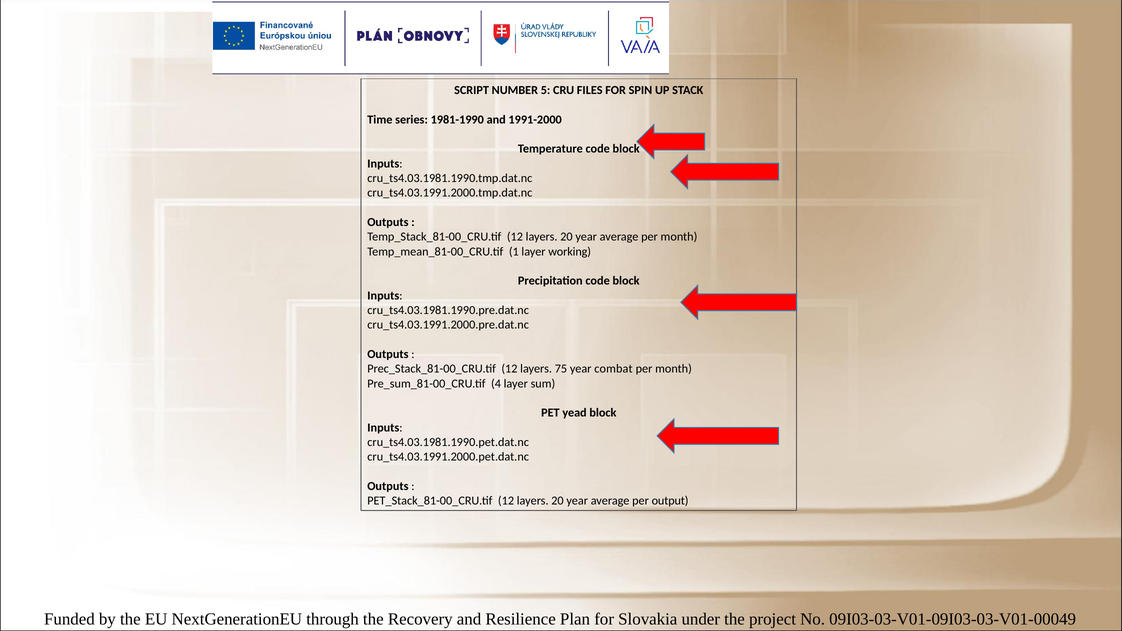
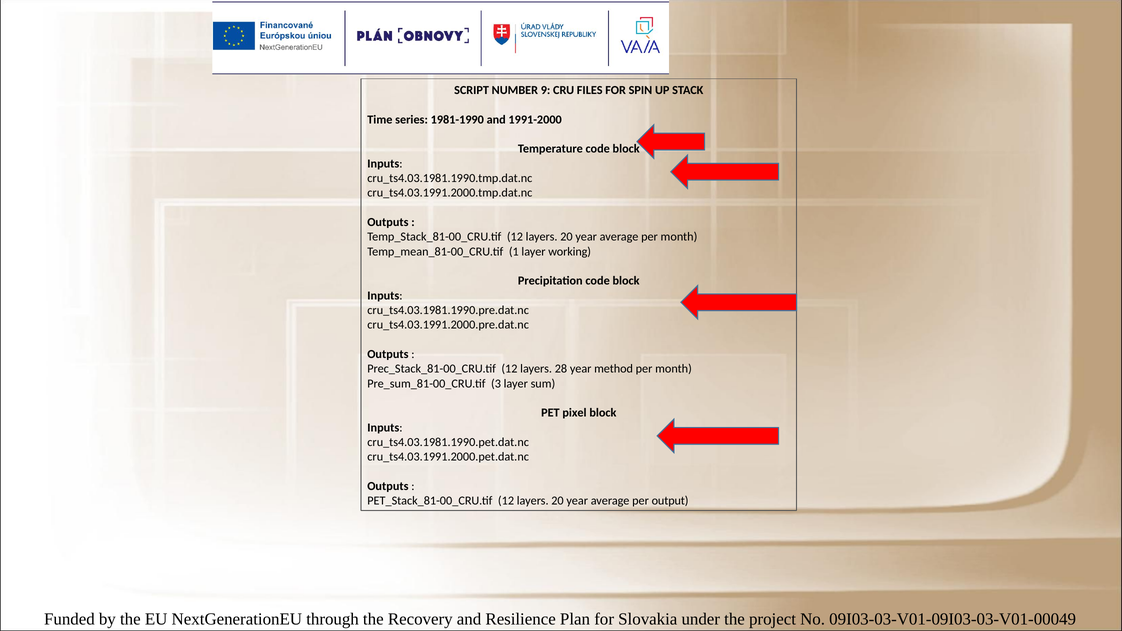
5: 5 -> 9 (546, 90)
75: 75 -> 28 (561, 369)
combat: combat -> method (614, 369)
4: 4 -> 3 (496, 384)
yead: yead -> pixel (574, 413)
